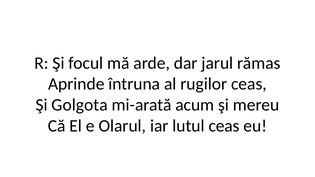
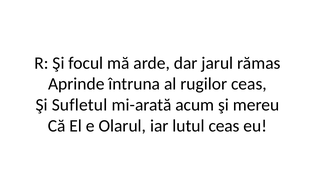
Golgota: Golgota -> Sufletul (80, 105)
